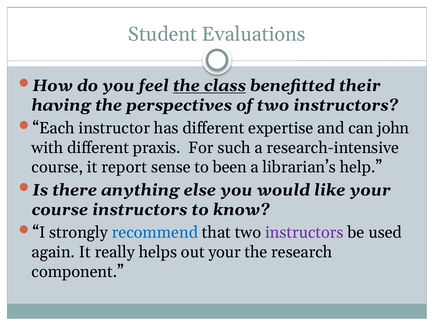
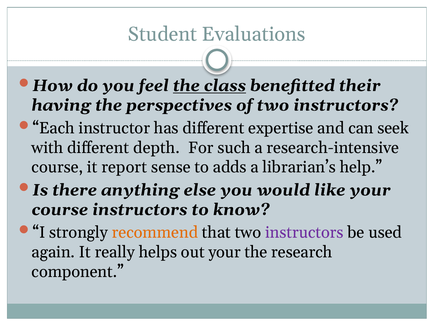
john: john -> seek (393, 128)
praxis: praxis -> depth (157, 147)
been: been -> adds (230, 167)
recommend colour: blue -> orange (155, 232)
